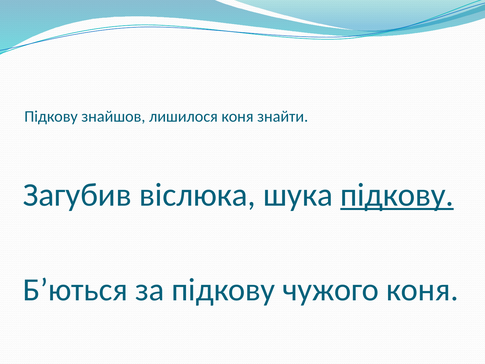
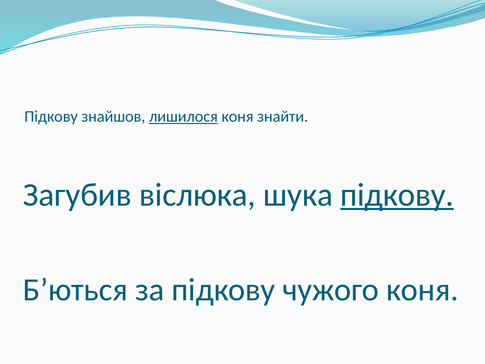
лишилося underline: none -> present (183, 116)
